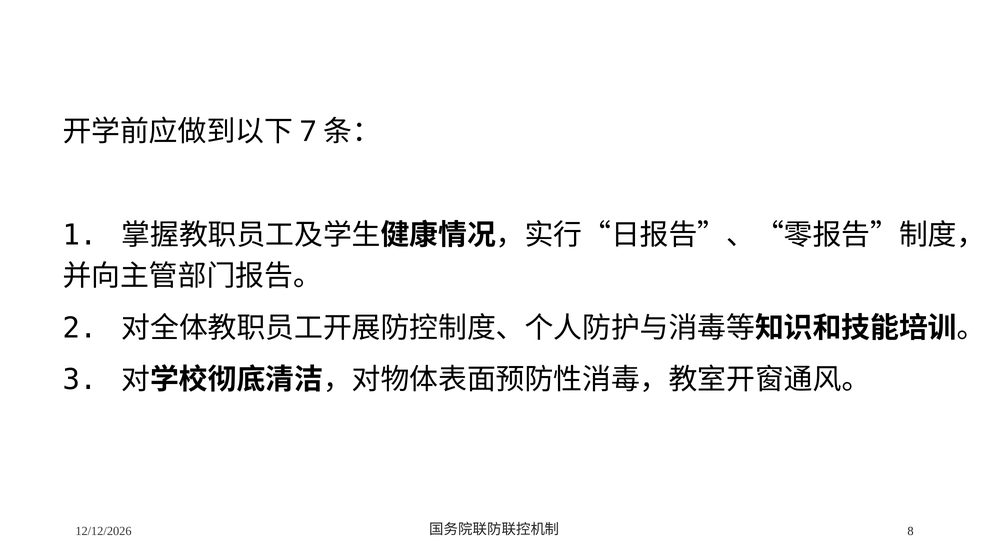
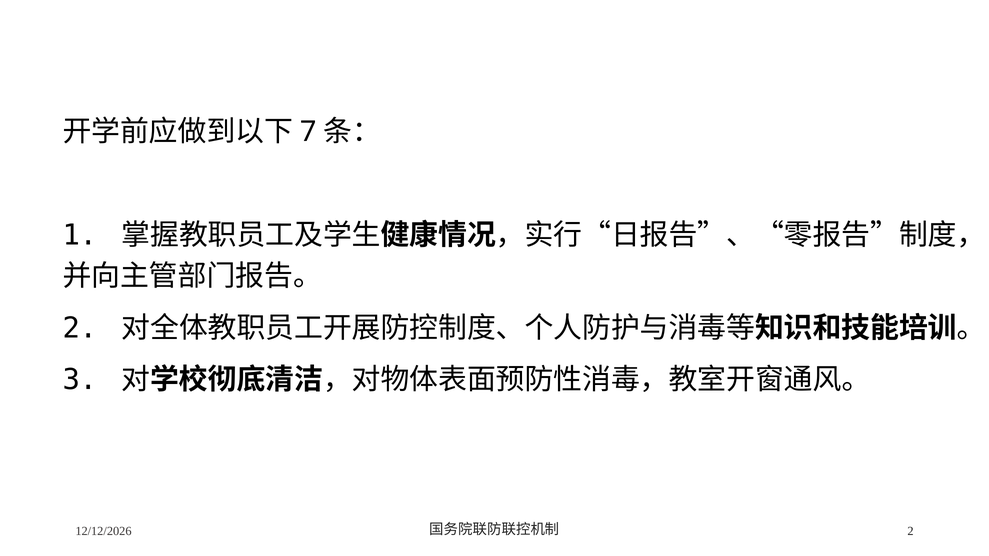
8: 8 -> 2 (910, 531)
